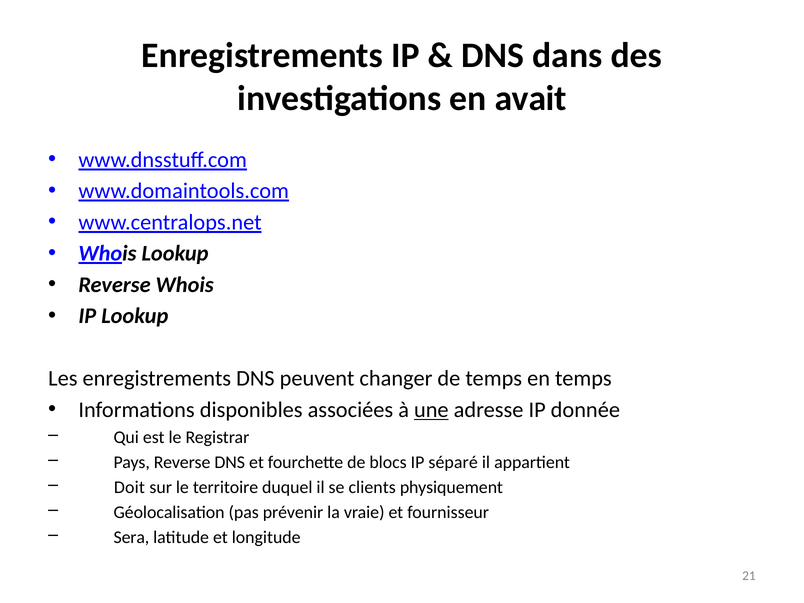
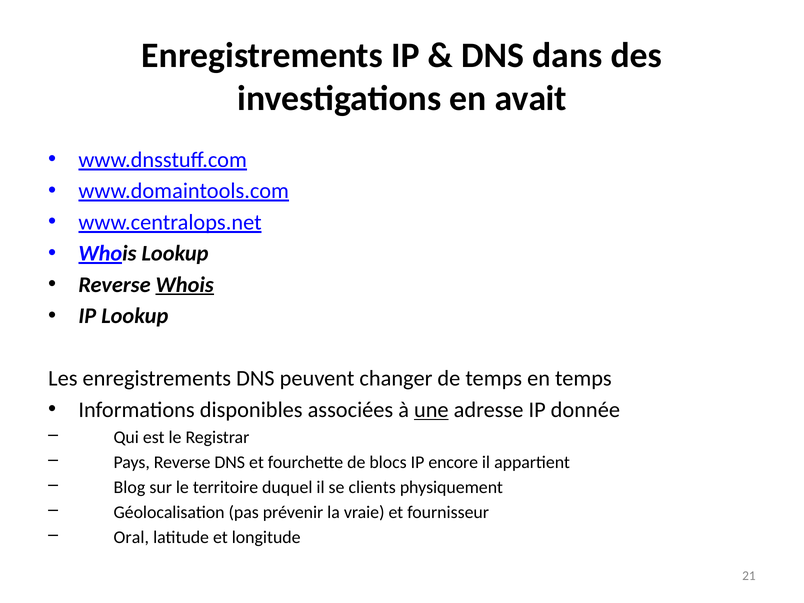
Whois underline: none -> present (185, 285)
séparé: séparé -> encore (453, 462)
Doit: Doit -> Blog (129, 487)
Sera: Sera -> Oral (131, 537)
